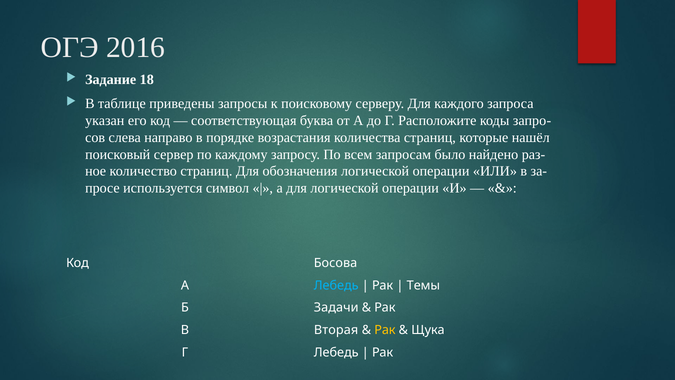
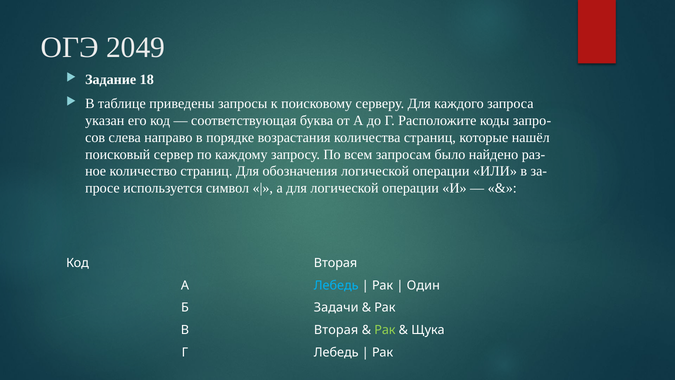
2016: 2016 -> 2049 (136, 47)
Код Босова: Босова -> Вторая (336, 263)
Темы: Темы -> Один (423, 285)
Рак colour: yellow -> light green (385, 330)
